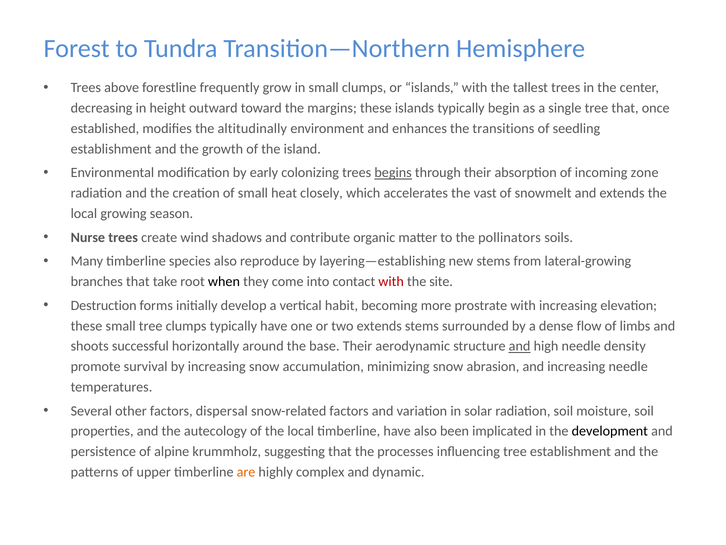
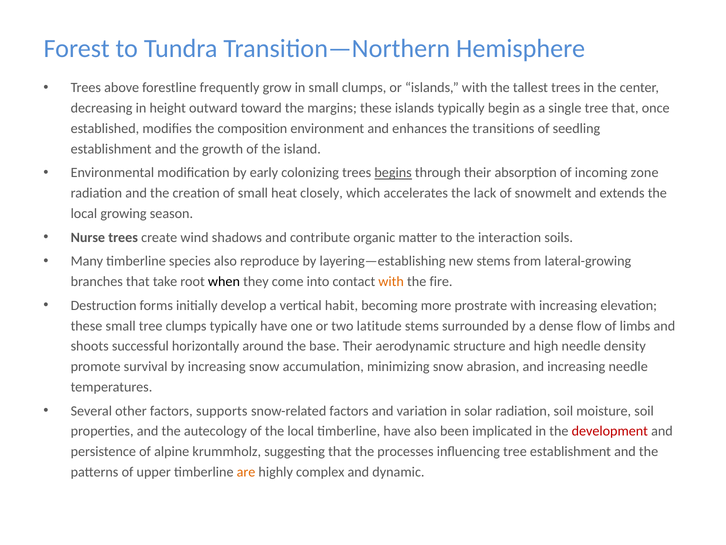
altitudinally: altitudinally -> composition (252, 128)
vast: vast -> lack (485, 193)
pollinators: pollinators -> interaction (510, 237)
with colour: red -> orange (391, 281)
site: site -> fire (441, 281)
two extends: extends -> latitude (379, 326)
and underline: present -> none (520, 346)
dispersal: dispersal -> supports (222, 411)
development colour: black -> red (610, 431)
